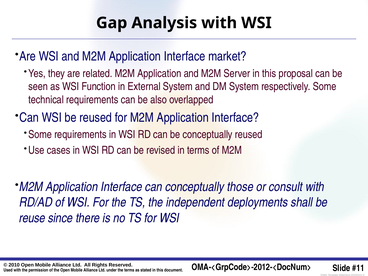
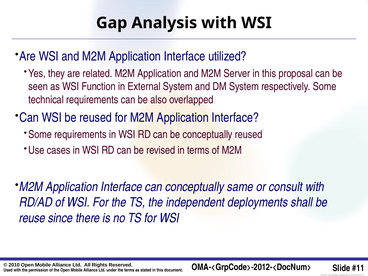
market: market -> utilized (227, 56)
those: those -> same (240, 187)
